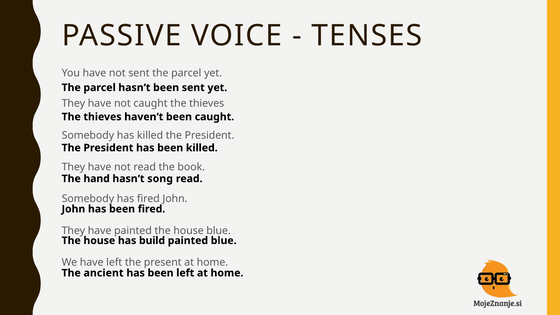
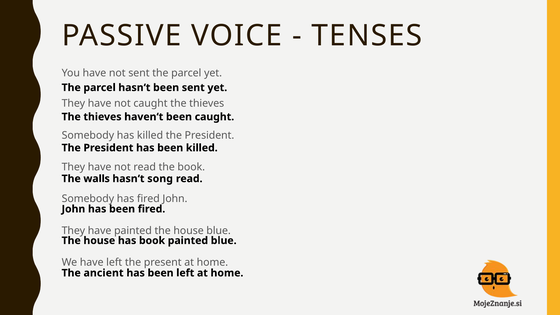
hand: hand -> walls (97, 179)
has build: build -> book (152, 241)
